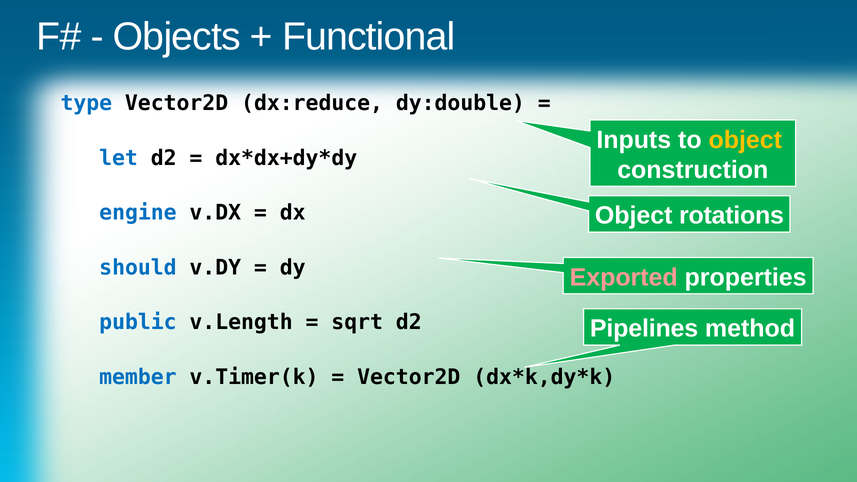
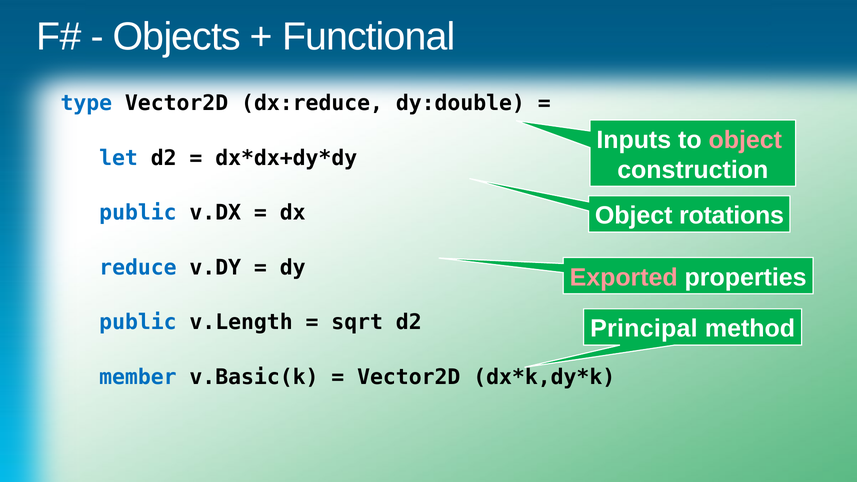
object colour: yellow -> pink (745, 140)
engine: engine -> public (138, 213)
should: should -> reduce (138, 268)
Pipelines: Pipelines -> Principal (644, 329)
v.Timer(k: v.Timer(k -> v.Basic(k (254, 377)
